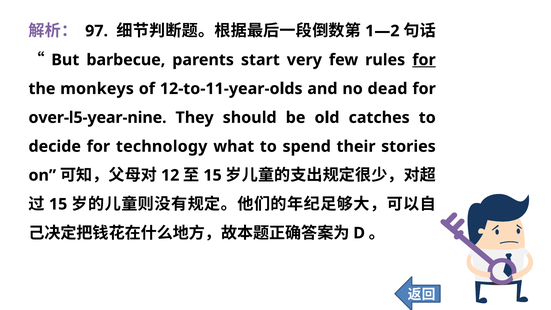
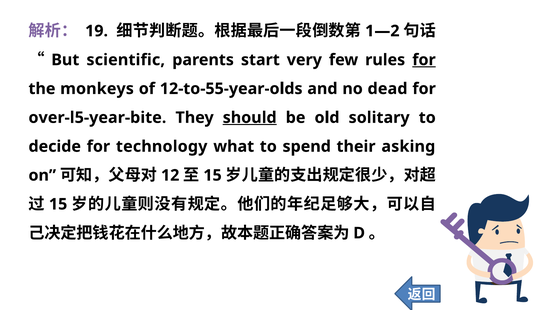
97: 97 -> 19 (97, 31)
barbecue: barbecue -> scientific (126, 60)
12-to-11-year-olds: 12-to-11-year-olds -> 12-to-55-year-olds (231, 89)
over-l5-year-nine: over-l5-year-nine -> over-l5-year-bite (97, 118)
should underline: none -> present (250, 118)
catches: catches -> solitary (379, 118)
stories: stories -> asking (408, 146)
